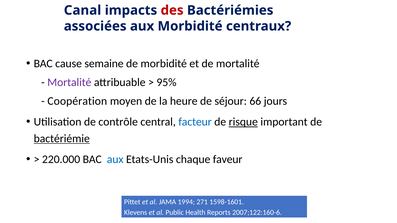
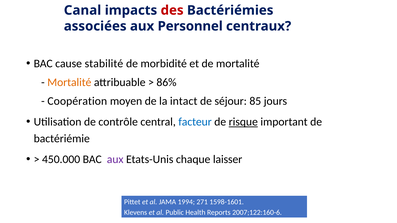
aux Morbidité: Morbidité -> Personnel (190, 26)
semaine: semaine -> stabilité (104, 64)
Mortalité colour: purple -> orange (69, 83)
95%: 95% -> 86% (167, 83)
heure: heure -> intact (184, 101)
66: 66 -> 85 (255, 101)
bactériémie underline: present -> none (62, 139)
220.000: 220.000 -> 450.000 (61, 160)
aux colour: blue -> purple (115, 160)
faveur: faveur -> laisser (228, 160)
